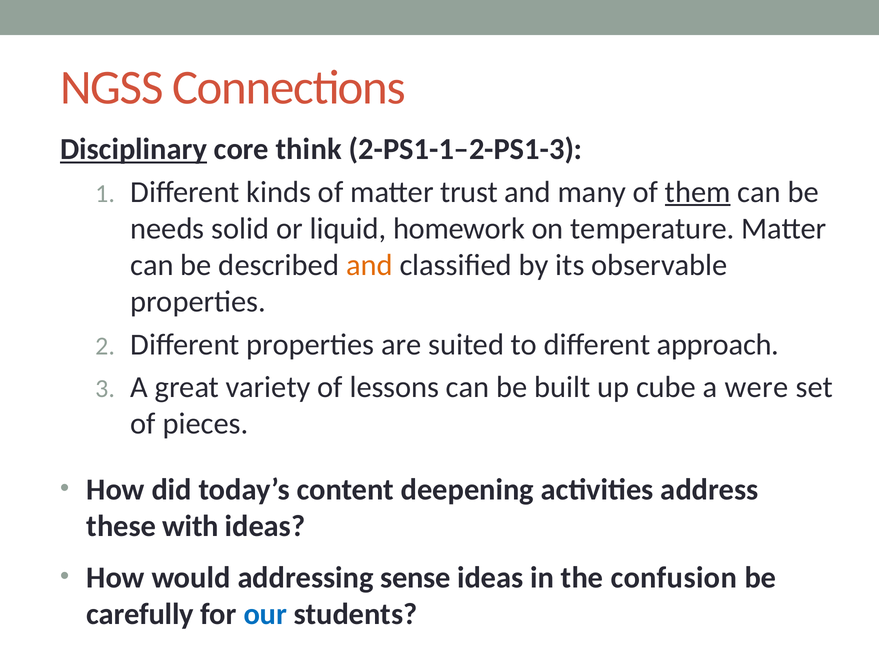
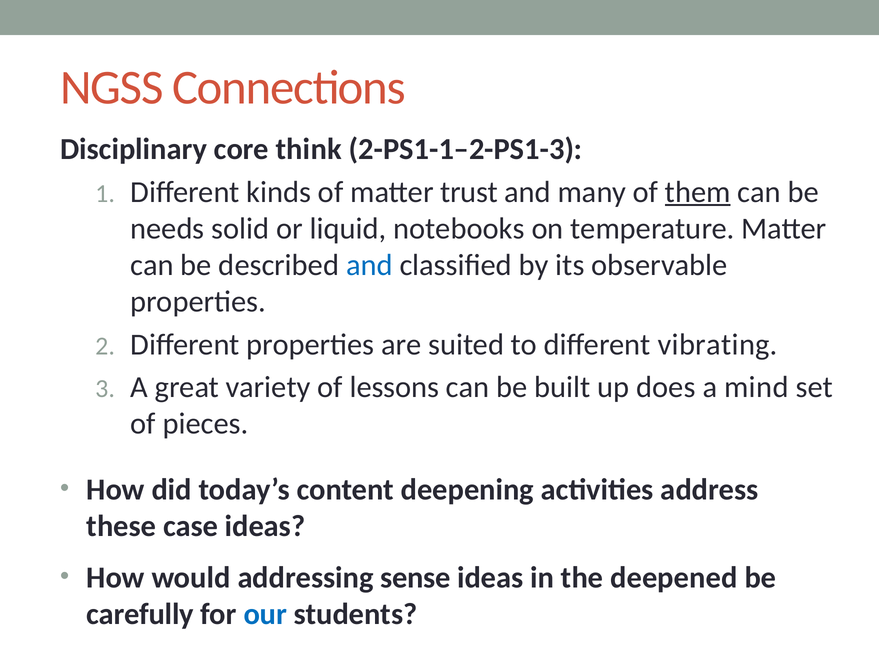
Disciplinary underline: present -> none (134, 149)
homework: homework -> notebooks (459, 229)
and colour: orange -> blue (369, 265)
approach: approach -> vibrating (718, 345)
cube: cube -> does (666, 387)
were: were -> mind (756, 387)
with: with -> case (190, 526)
confusion: confusion -> deepened (674, 578)
